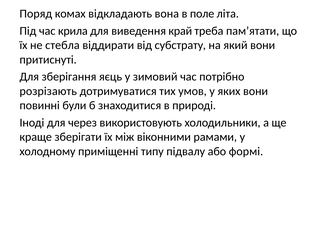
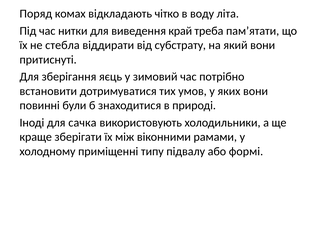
вона: вона -> чітко (167, 14)
поле: поле -> воду (202, 14)
крила: крила -> нитки (73, 31)
розрізають: розрізають -> встановити (48, 91)
через: через -> сачка (82, 123)
